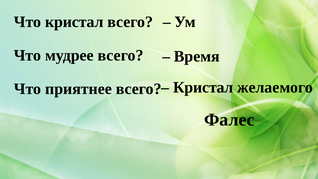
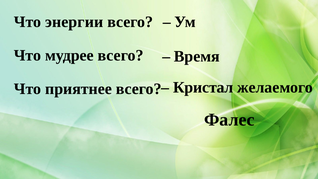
Что кристал: кристал -> энергии (74, 22)
